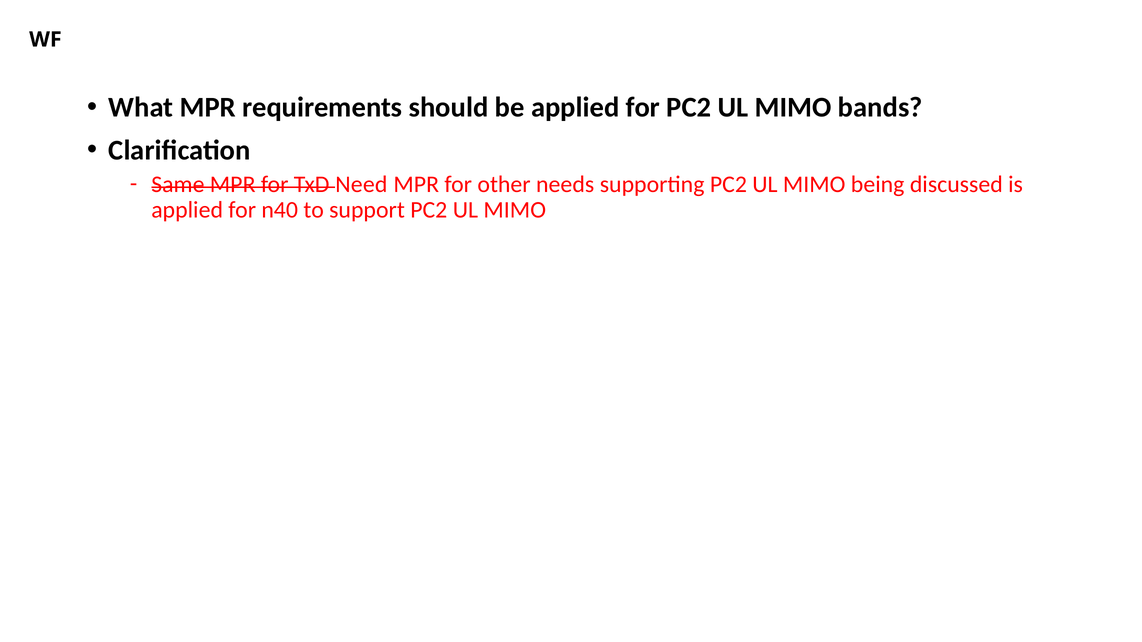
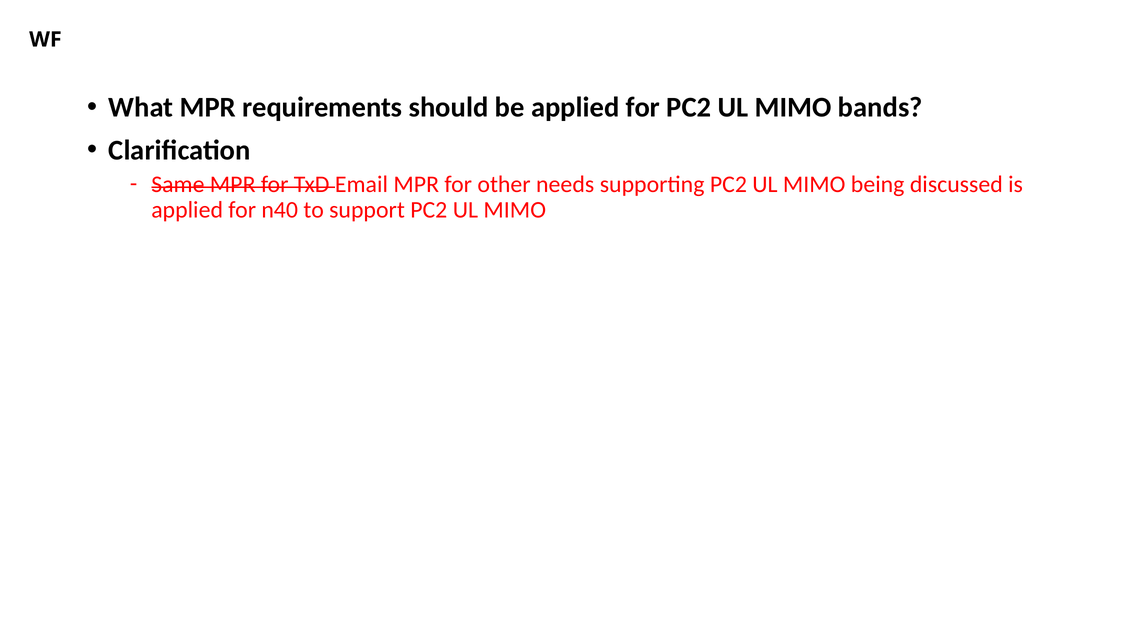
Need: Need -> Email (361, 184)
